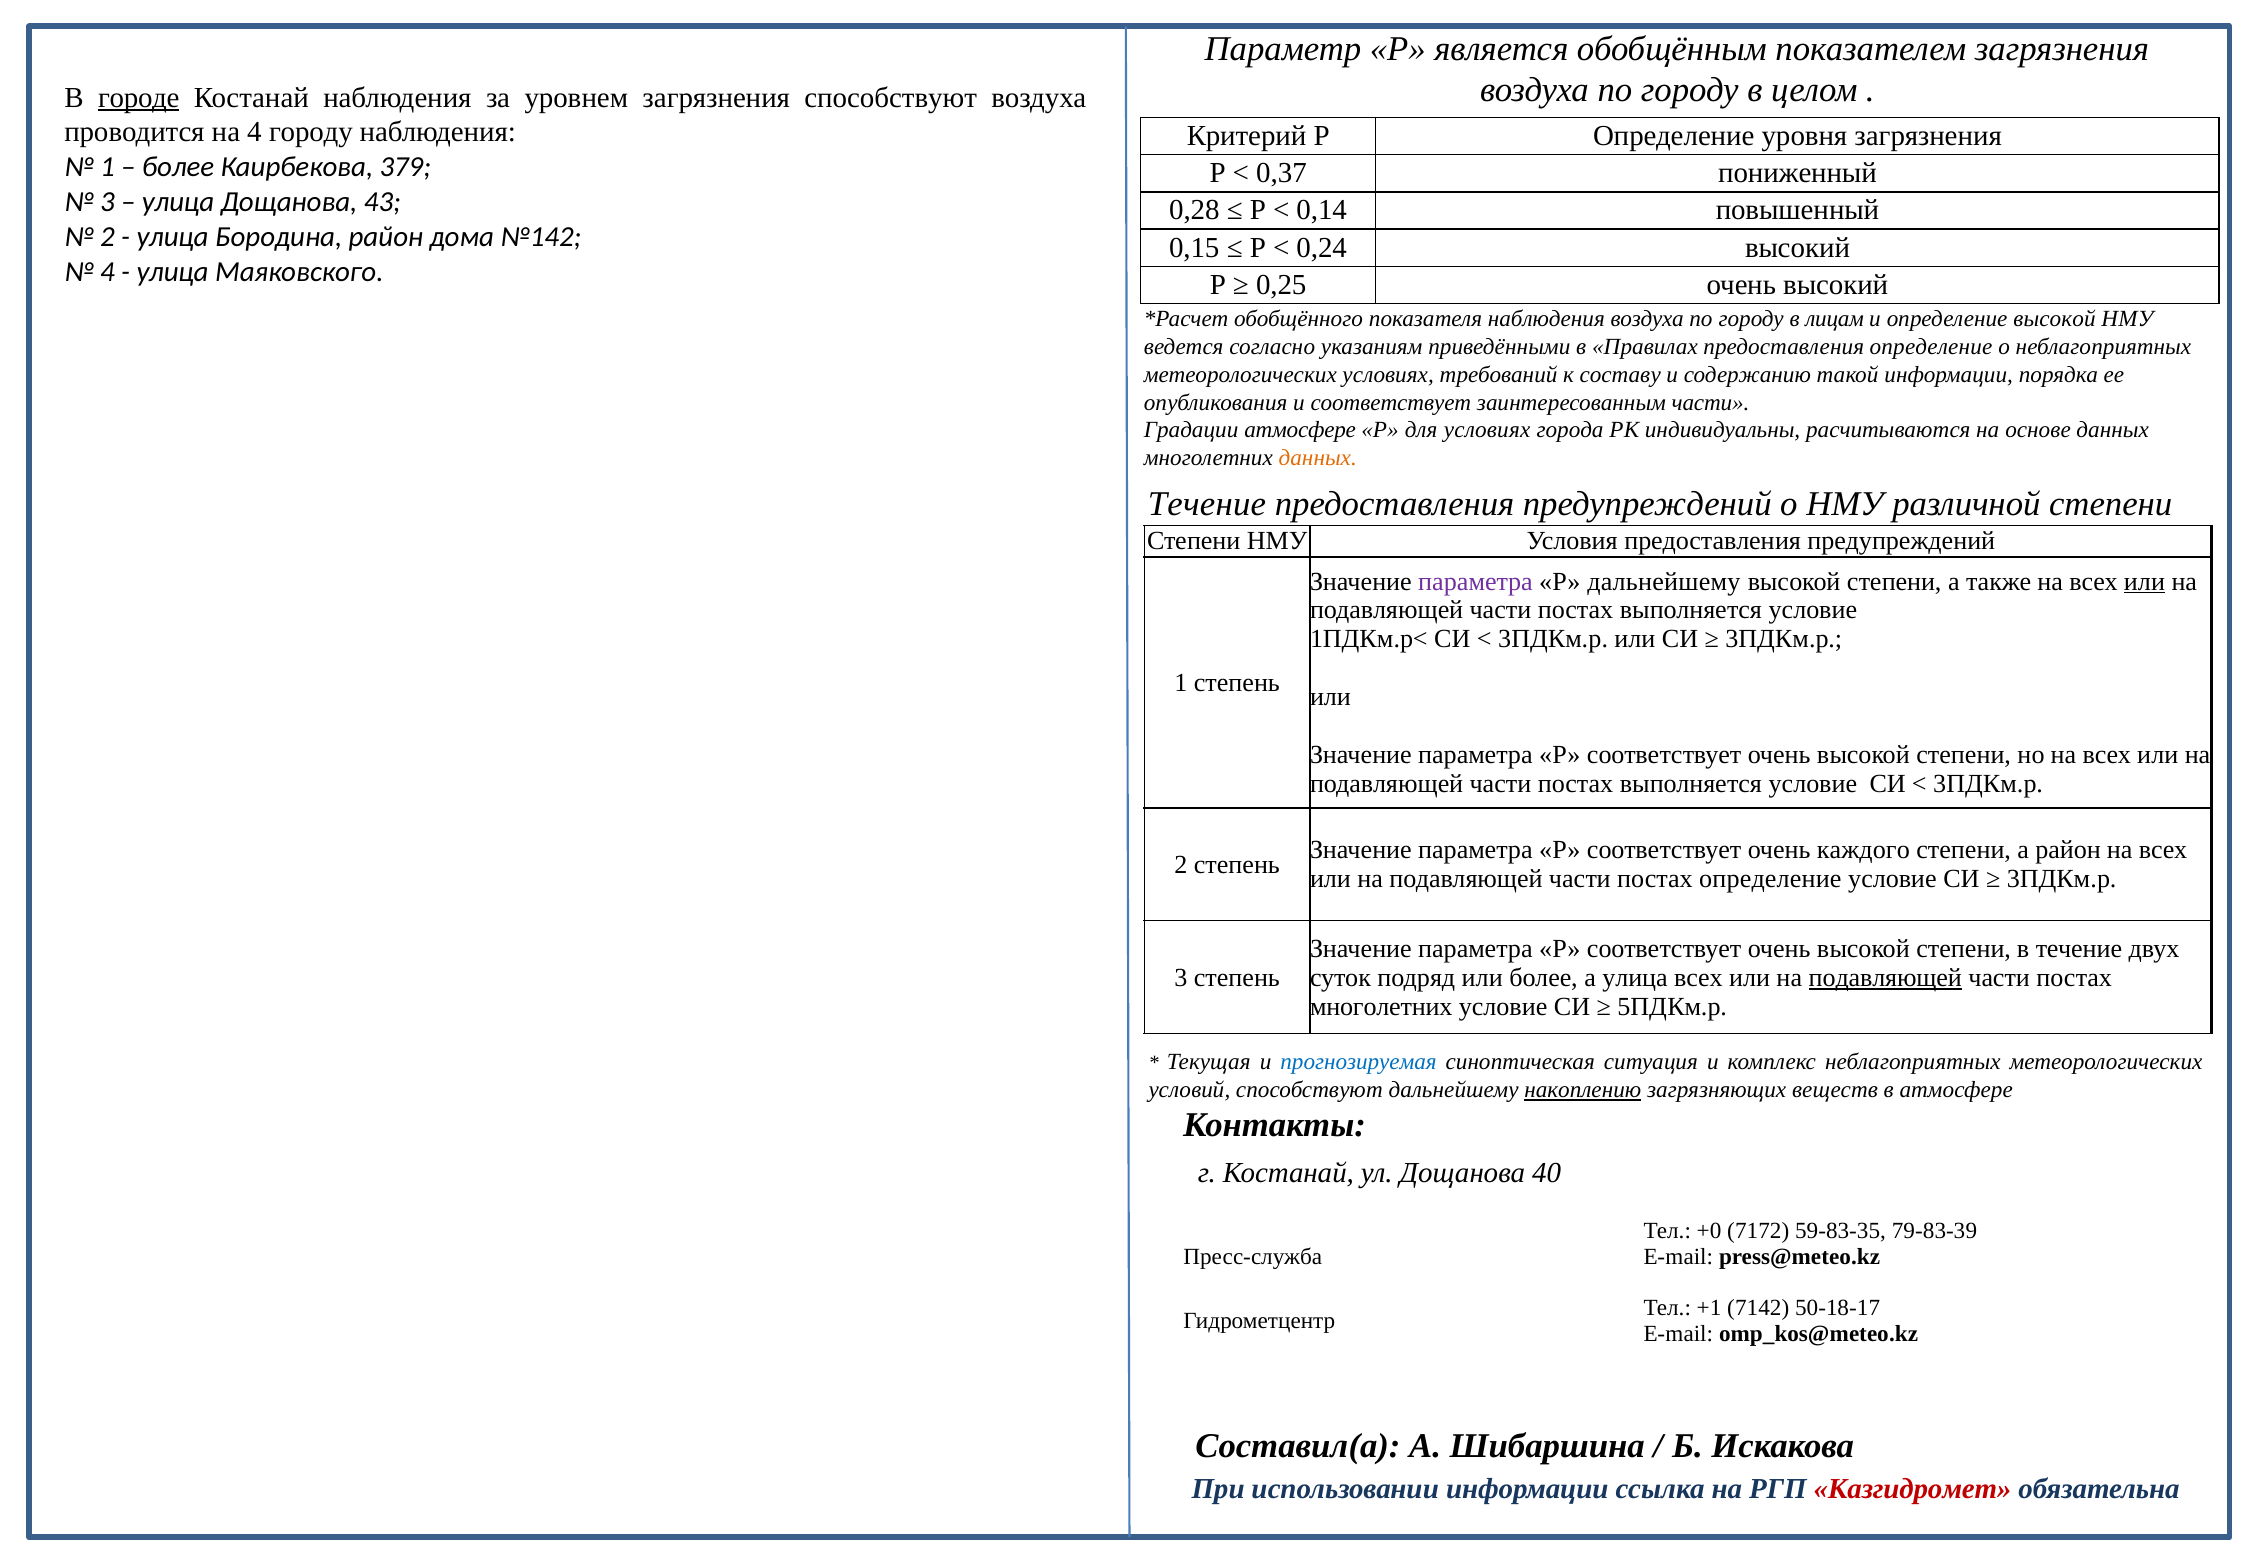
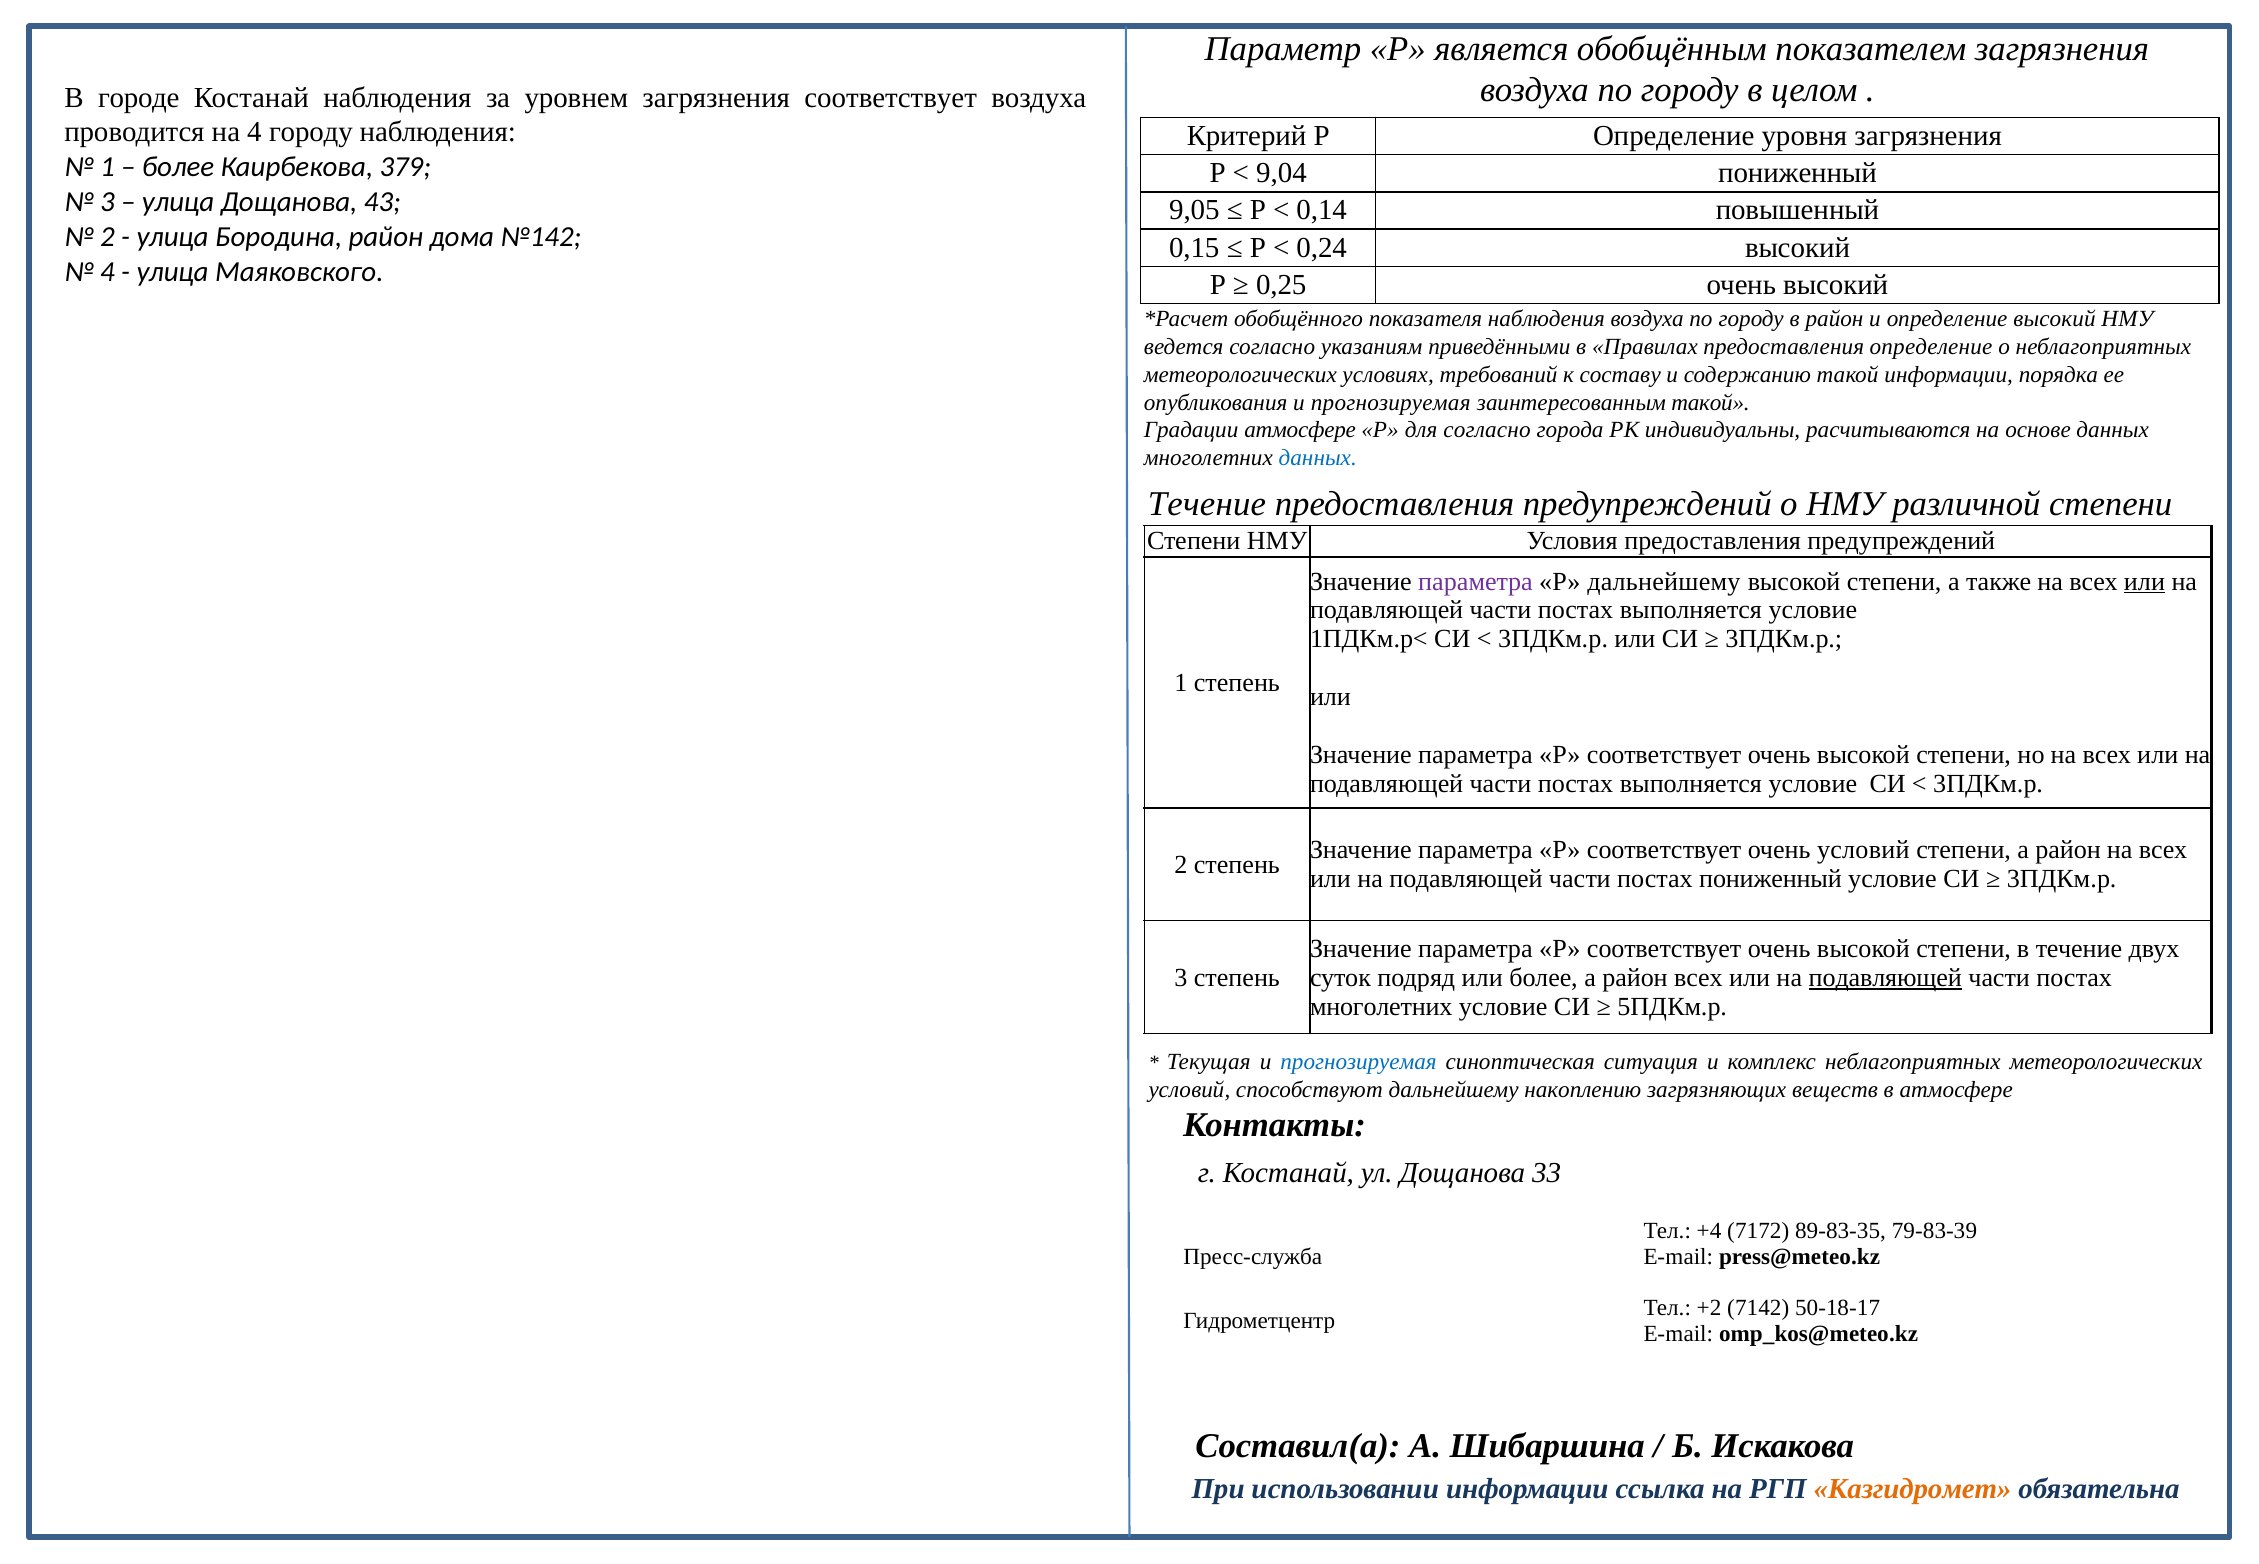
городе underline: present -> none (139, 98)
загрязнения способствуют: способствуют -> соответствует (891, 98)
0,37: 0,37 -> 9,04 (1282, 173)
0,28: 0,28 -> 9,05 (1194, 210)
в лицам: лицам -> район (1835, 319)
определение высокой: высокой -> высокий (2054, 319)
опубликования и соответствует: соответствует -> прогнозируемая (1391, 403)
заинтересованным части: части -> такой (1711, 403)
для условиях: условиях -> согласно (1487, 430)
данных colour: orange -> blue (1318, 458)
очень каждого: каждого -> условий (1863, 850)
постах определение: определение -> пониженный (1771, 879)
более а улица: улица -> район (1635, 978)
накоплению underline: present -> none (1583, 1090)
40: 40 -> 33 (1547, 1173)
+0: +0 -> +4 (1709, 1231)
59-83-35: 59-83-35 -> 89-83-35 (1841, 1231)
+1: +1 -> +2 (1709, 1308)
Казгидромет colour: red -> orange (1913, 1489)
